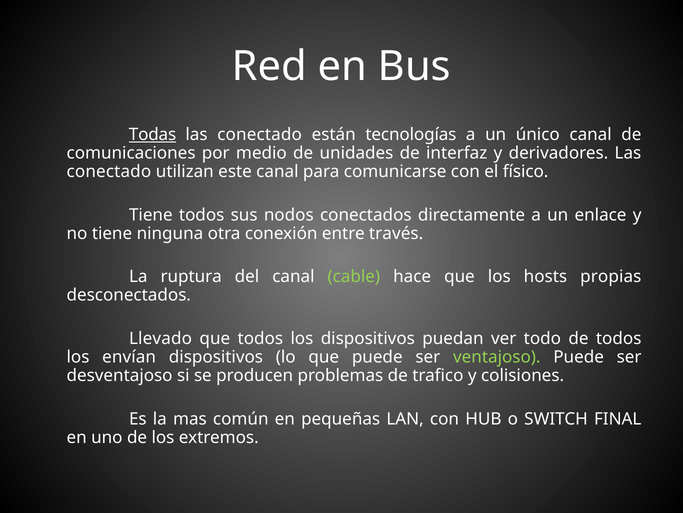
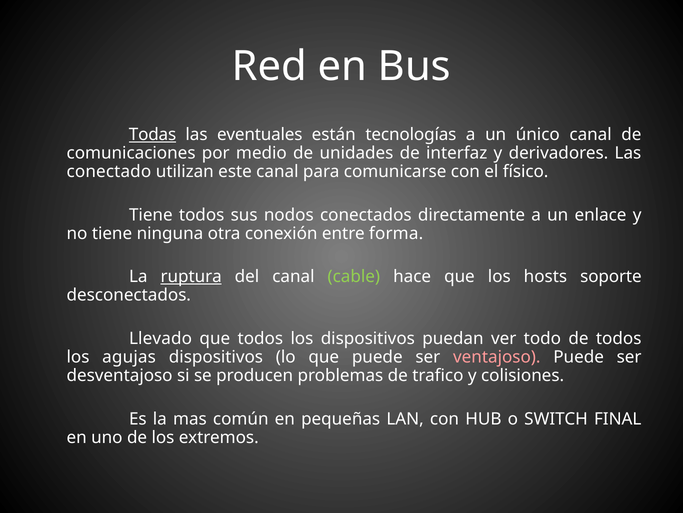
conectado: conectado -> eventuales (260, 134)
través: través -> forma (396, 233)
ruptura underline: none -> present (191, 276)
propias: propias -> soporte (611, 276)
envían: envían -> agujas (129, 357)
ventajoso colour: light green -> pink (497, 357)
